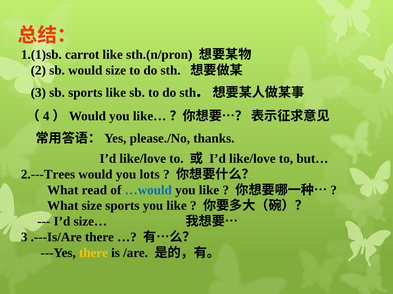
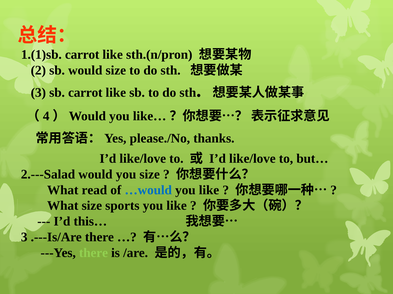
sb sports: sports -> carrot (85, 93)
2.---Trees: 2.---Trees -> 2.---Salad (48, 175)
you lots: lots -> size (150, 175)
size…: size… -> this… (90, 222)
there colour: yellow -> light green (93, 253)
